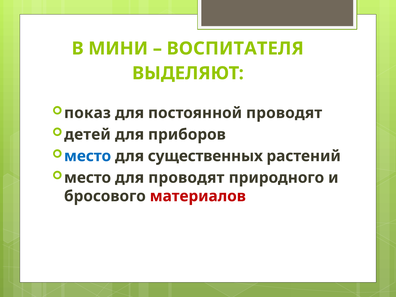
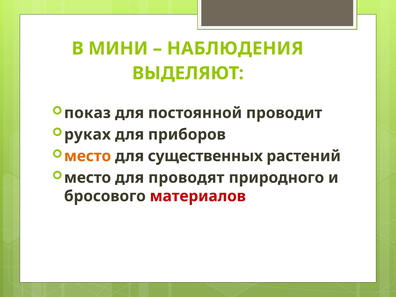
ВОСПИТАТЕЛЯ: ВОСПИТАТЕЛЯ -> НАБЛЮДЕНИЯ (235, 49)
постоянной проводят: проводят -> проводит (284, 113)
детей: детей -> руках (87, 135)
место colour: blue -> orange (88, 156)
